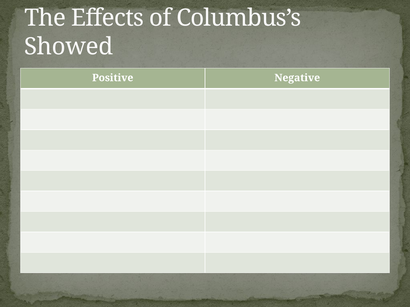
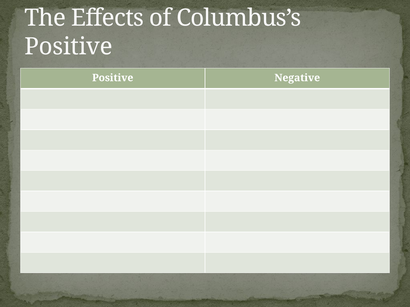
Showed: Showed -> Positive (69, 47)
